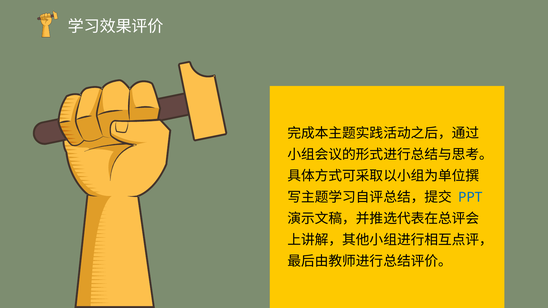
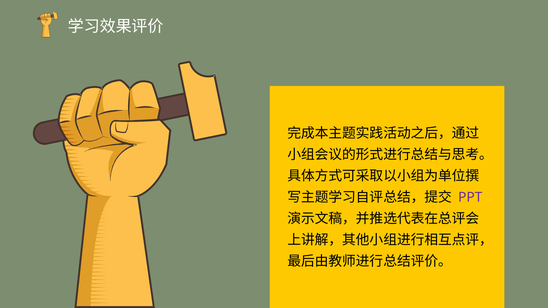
PPT colour: blue -> purple (470, 198)
